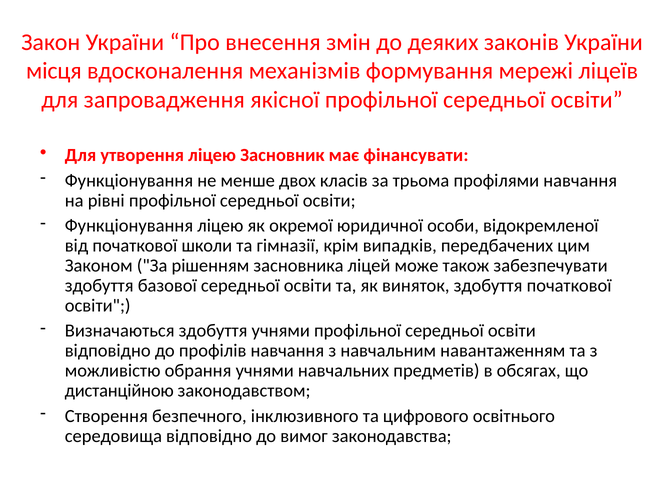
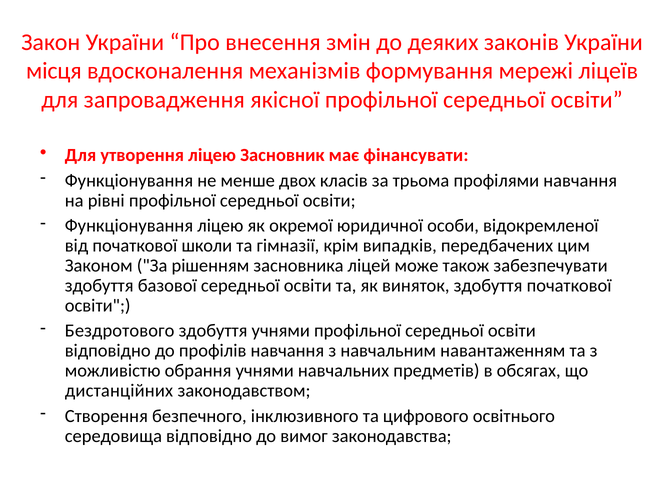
Визначаються: Визначаються -> Бездротового (120, 331)
дистанційною: дистанційною -> дистанційних (119, 391)
